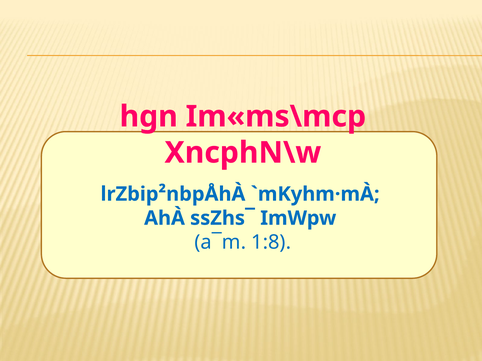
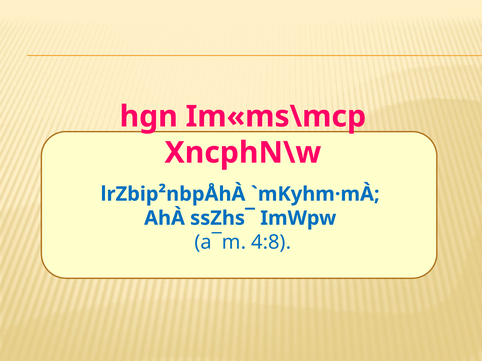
1:8: 1:8 -> 4:8 (271, 243)
